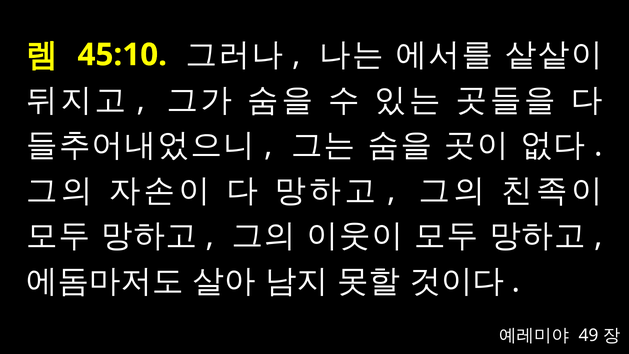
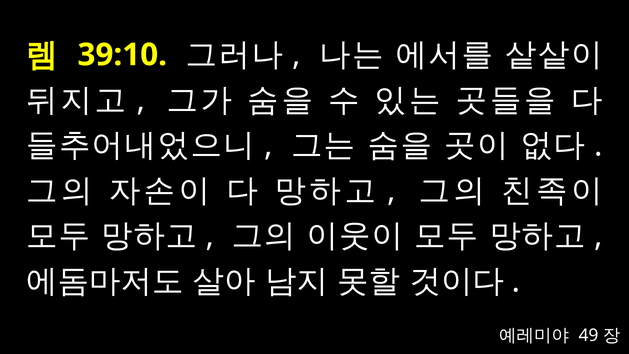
45:10: 45:10 -> 39:10 (122, 55)
